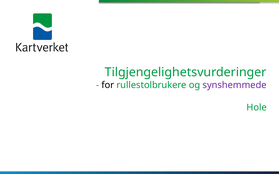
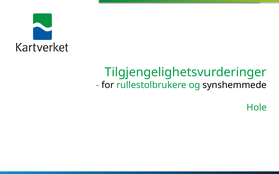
synshemmede colour: purple -> black (235, 85)
